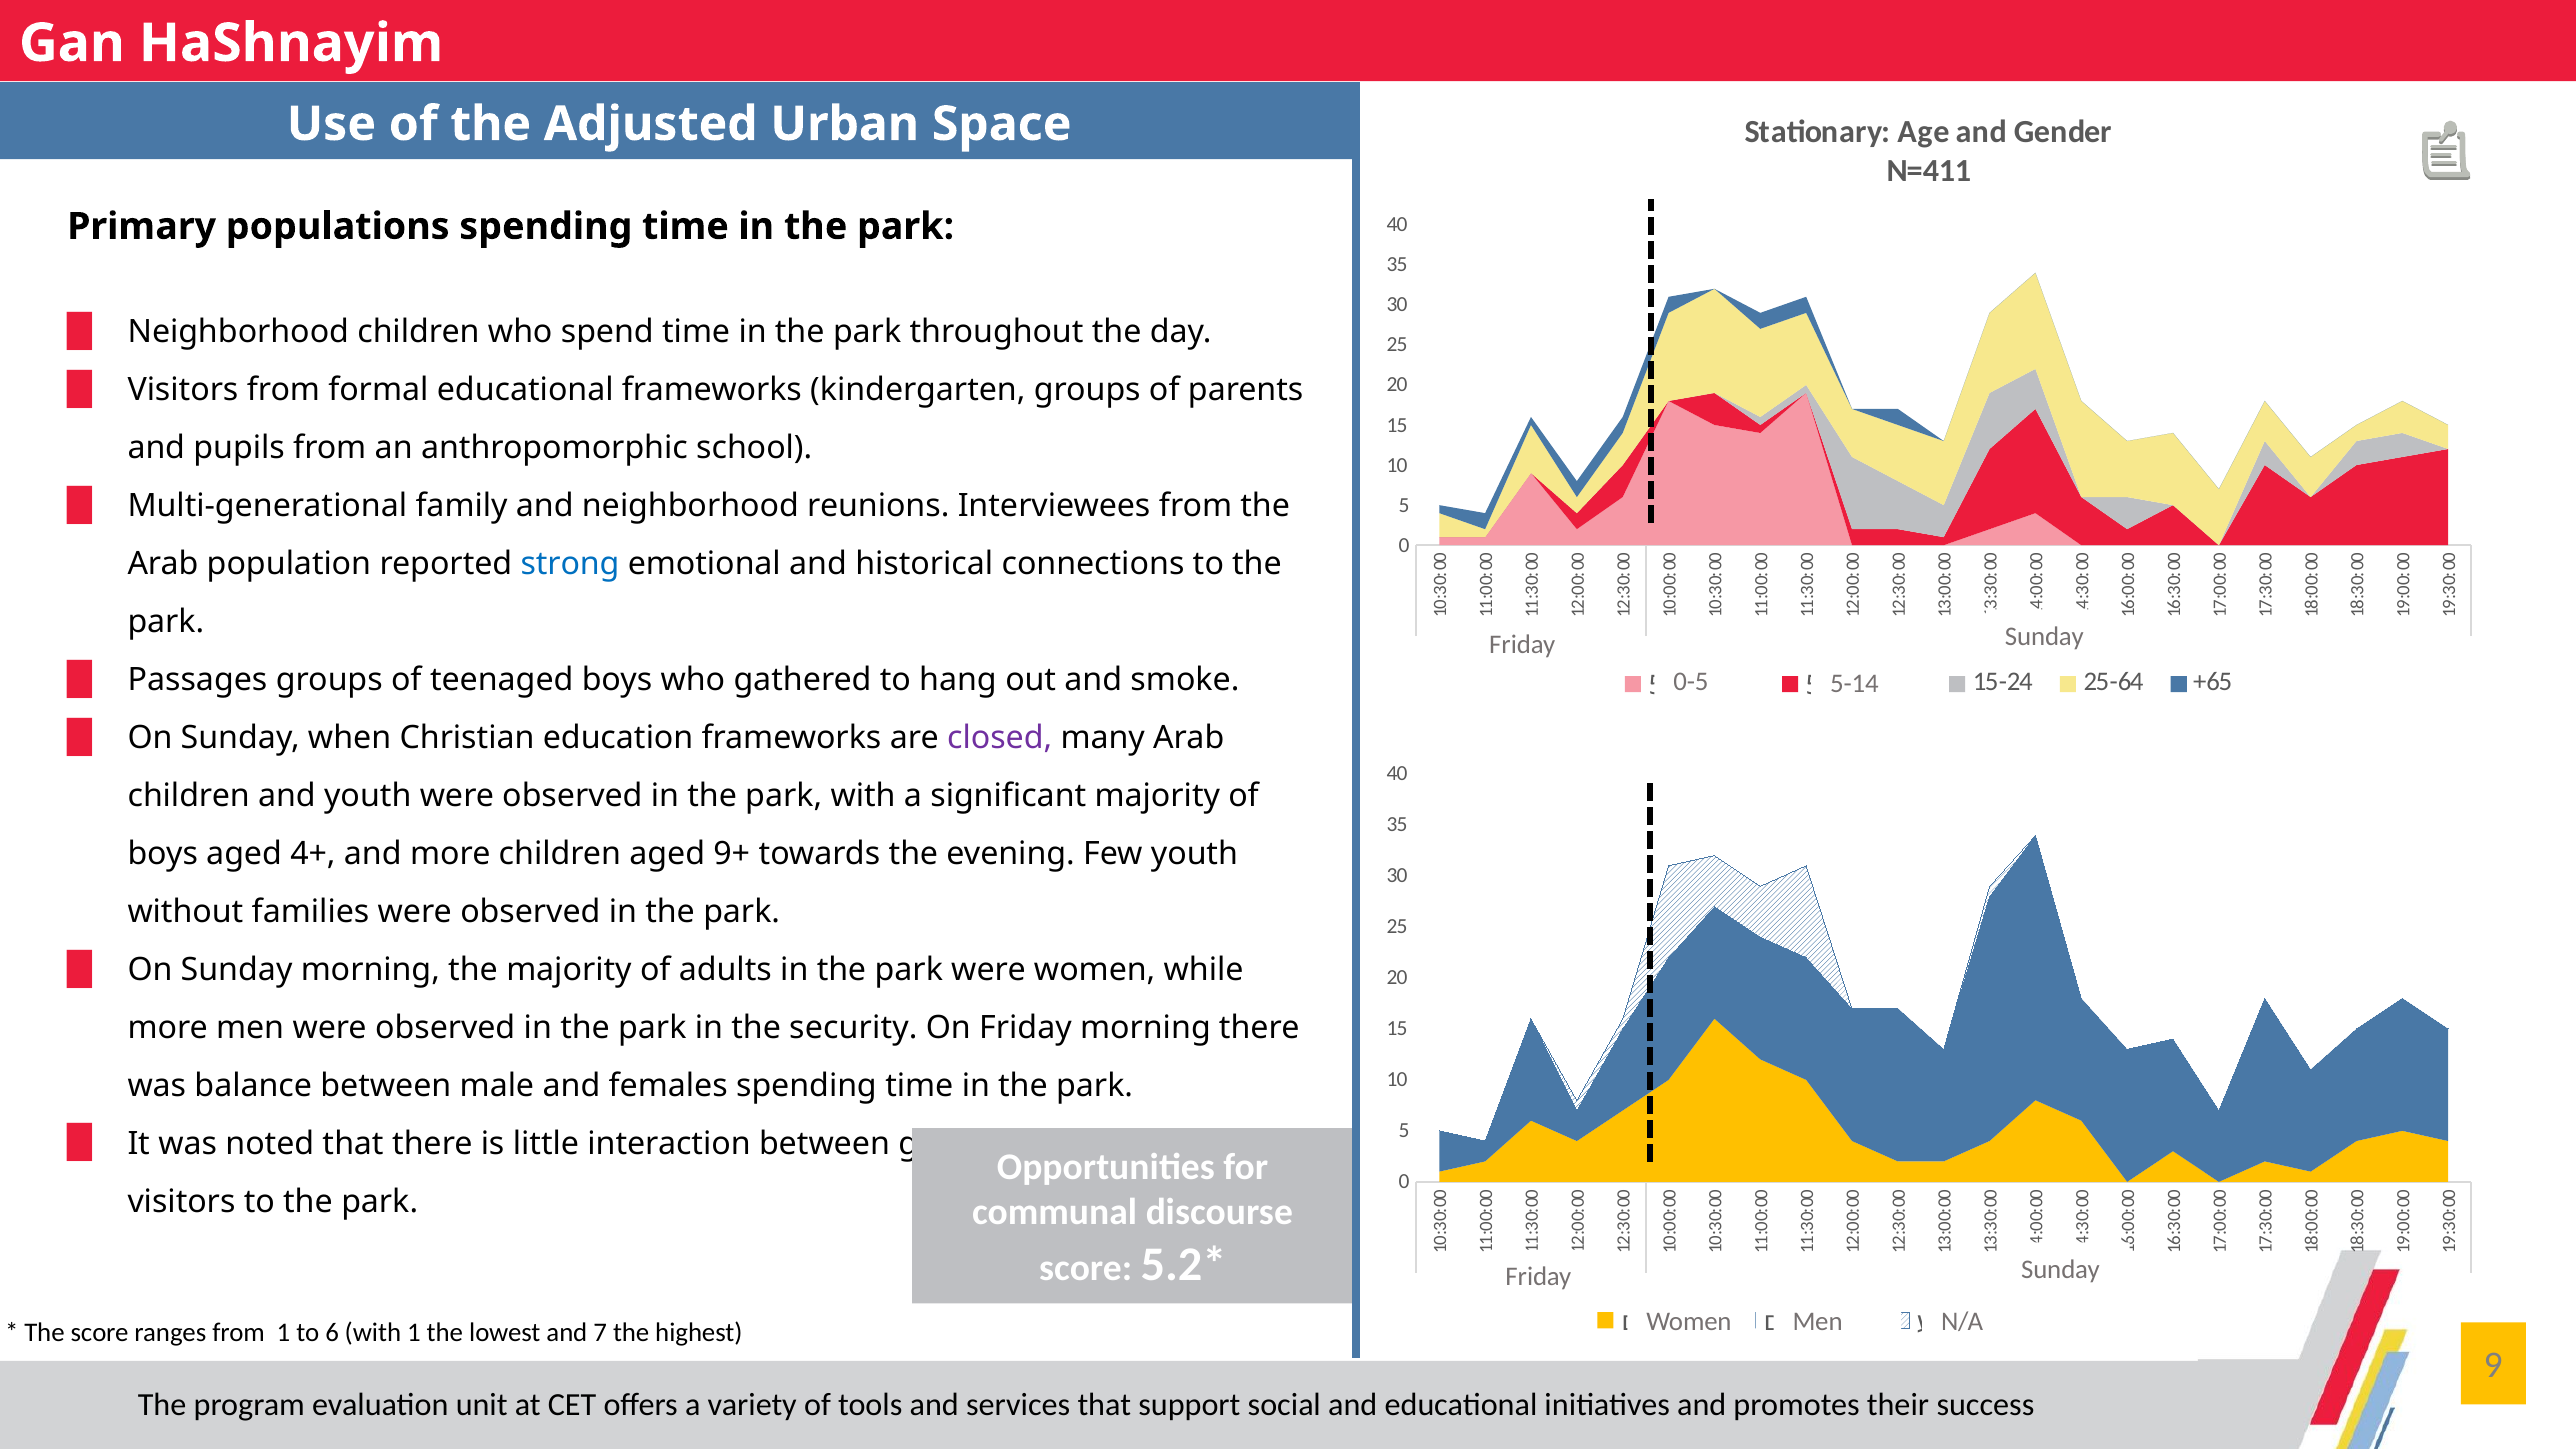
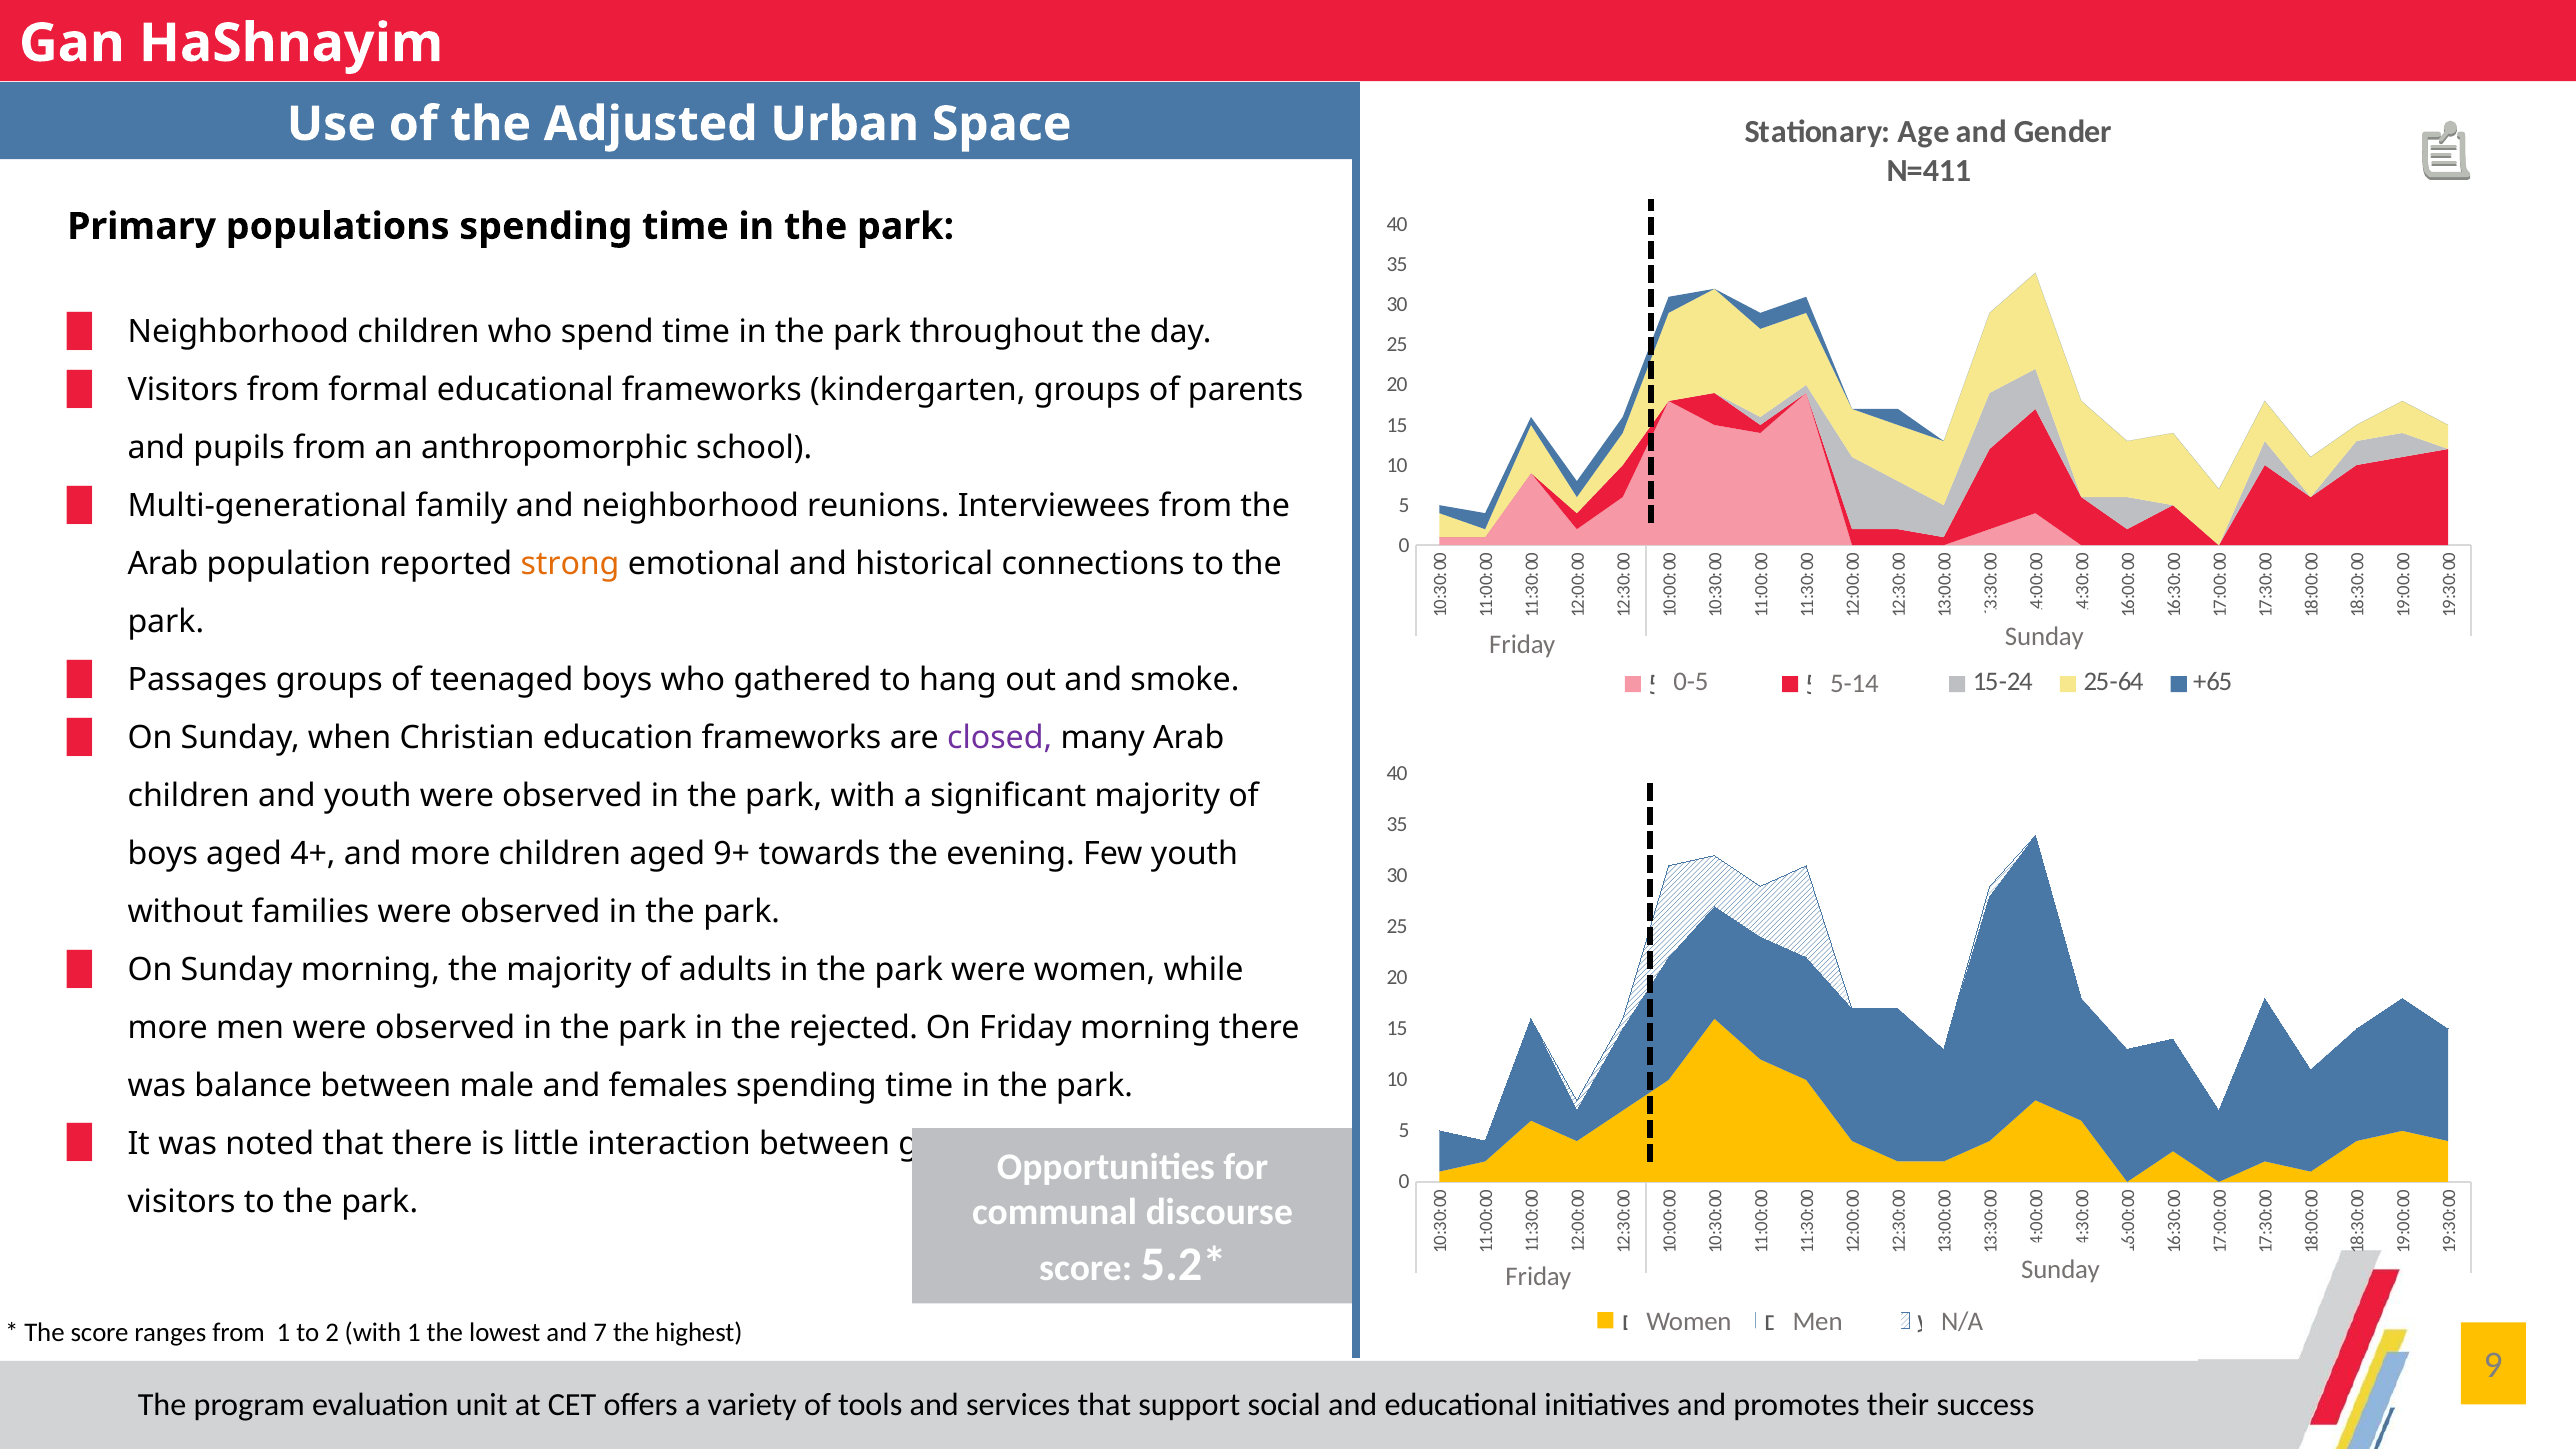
strong colour: blue -> orange (570, 564)
security: security -> rejected (854, 1028)
to 6: 6 -> 2 (332, 1333)
